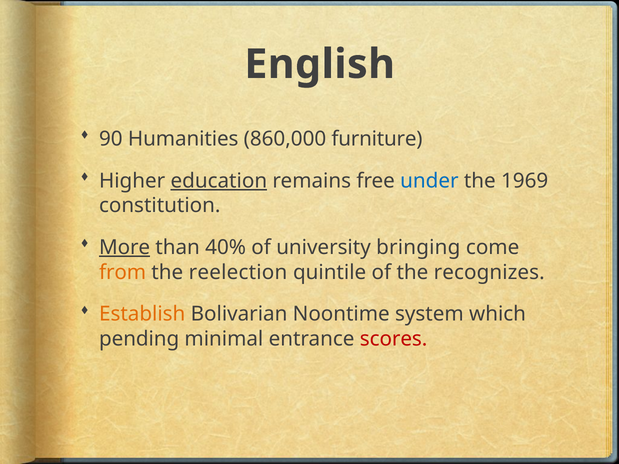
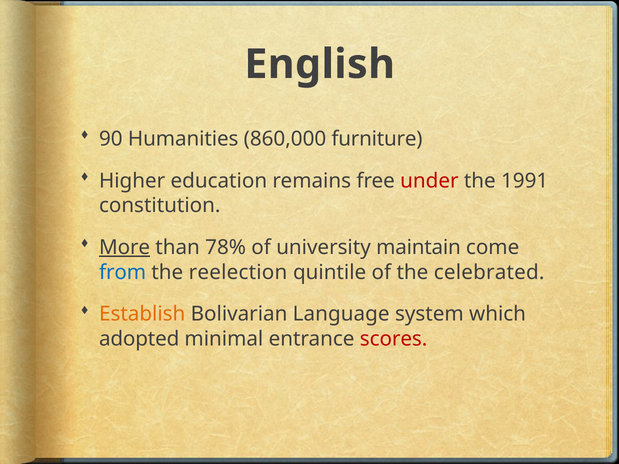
education underline: present -> none (219, 181)
under colour: blue -> red (429, 181)
1969: 1969 -> 1991 (525, 181)
40%: 40% -> 78% (226, 248)
bringing: bringing -> maintain (418, 248)
from colour: orange -> blue (123, 272)
recognizes: recognizes -> celebrated (489, 272)
Noontime: Noontime -> Language (341, 314)
pending: pending -> adopted (139, 339)
